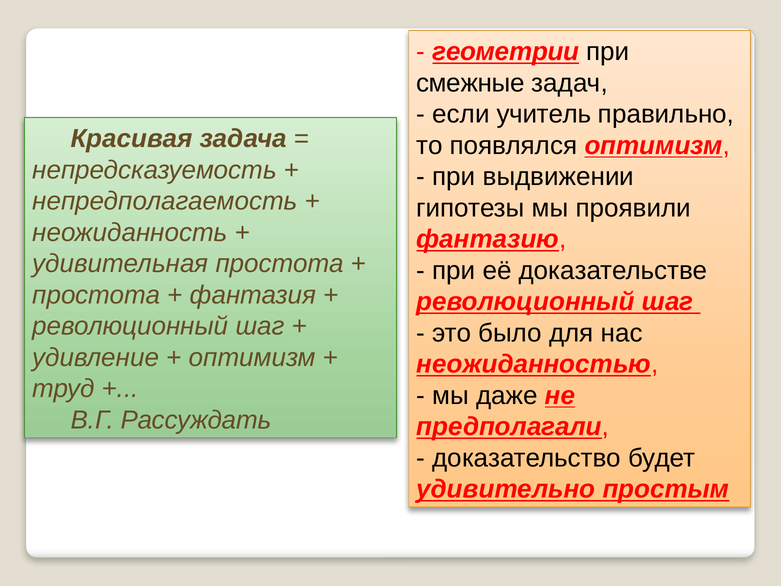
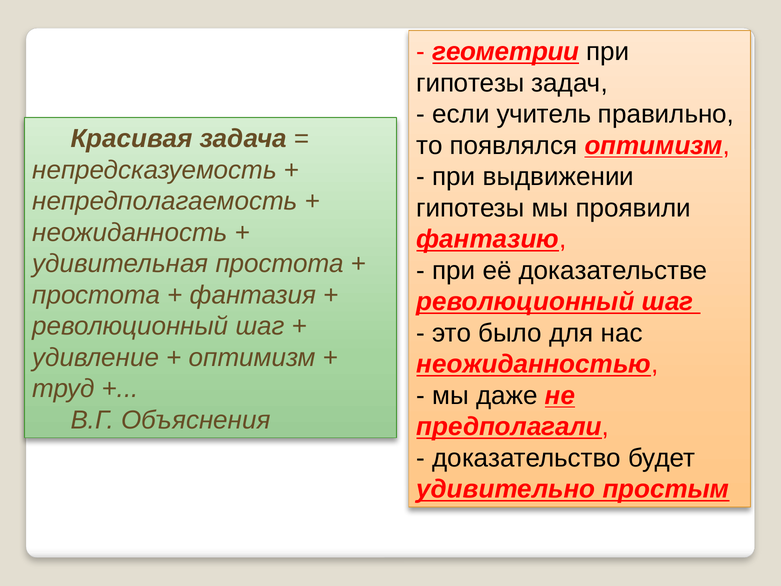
смежные: смежные -> гипотезы (470, 83)
Рассуждать: Рассуждать -> Объяснения (196, 420)
